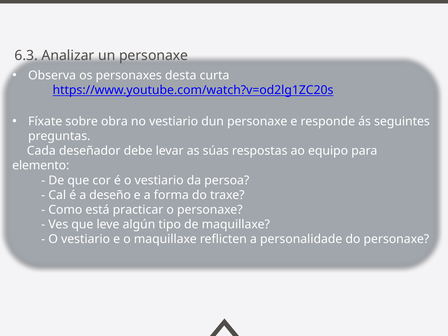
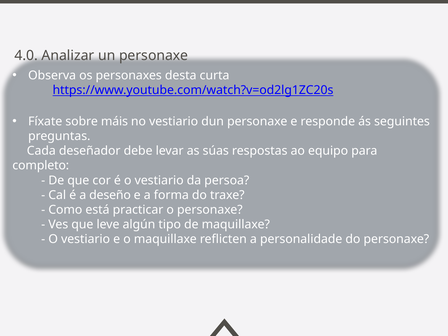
6.3: 6.3 -> 4.0 (26, 55)
obra: obra -> máis (114, 121)
elemento: elemento -> completo (41, 166)
